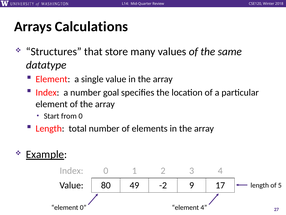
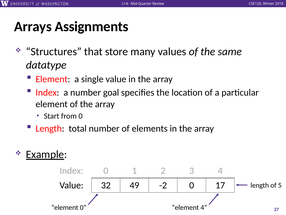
Calculations: Calculations -> Assignments (92, 27)
80: 80 -> 32 (106, 185)
-2 9: 9 -> 0 (192, 185)
